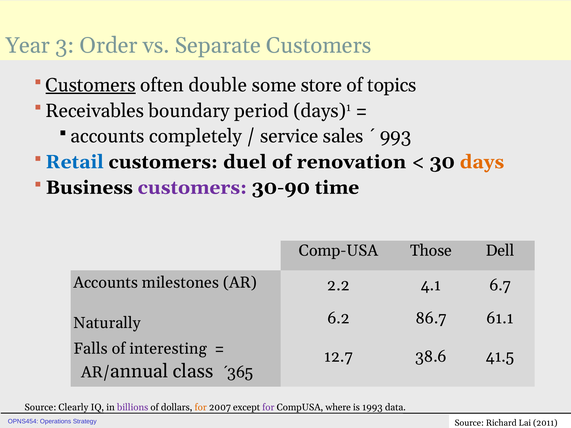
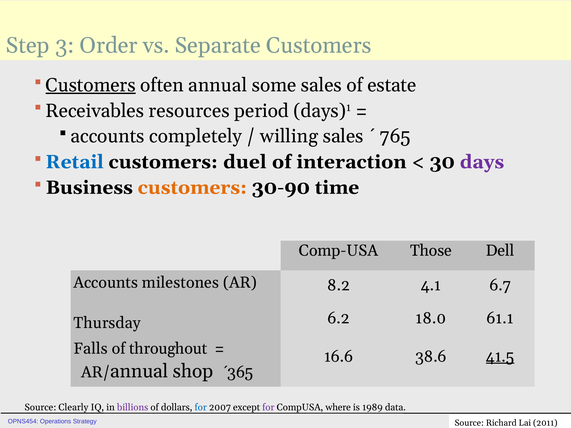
Year: Year -> Step (28, 45)
often double: double -> annual (218, 85)
some store: store -> sales (321, 85)
topics: topics -> estate (392, 85)
boundary: boundary -> resources (189, 111)
service: service -> willing (289, 136)
993: 993 -> 765 (395, 136)
renovation: renovation -> interaction (351, 162)
days colour: orange -> purple (482, 162)
customers colour: purple -> orange (192, 188)
2.2: 2.2 -> 8.2 (339, 286)
Naturally: Naturally -> Thursday (107, 323)
86.7: 86.7 -> 18.0 (431, 319)
interesting: interesting -> throughout (168, 349)
12.7: 12.7 -> 16.6 (339, 357)
41.5 underline: none -> present (500, 357)
class: class -> shop (193, 371)
for colour: orange -> blue (201, 407)
1993: 1993 -> 1989 (372, 407)
